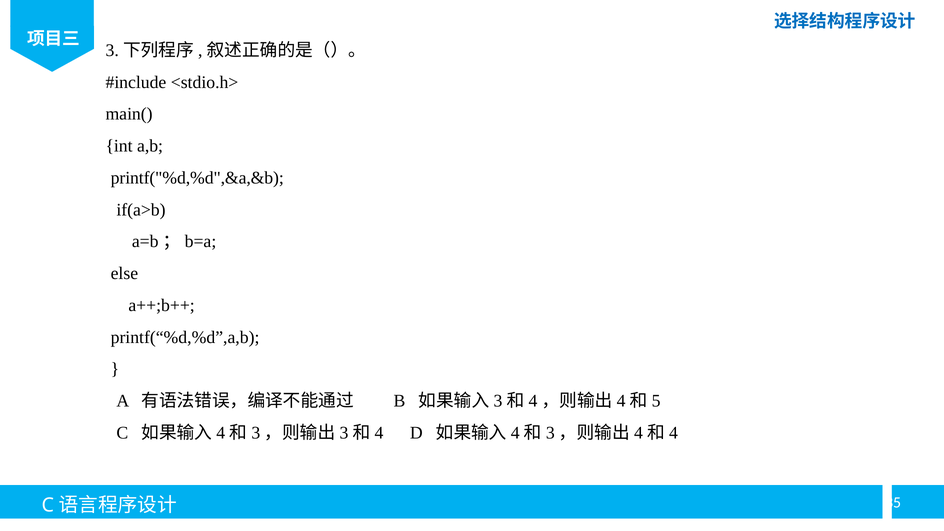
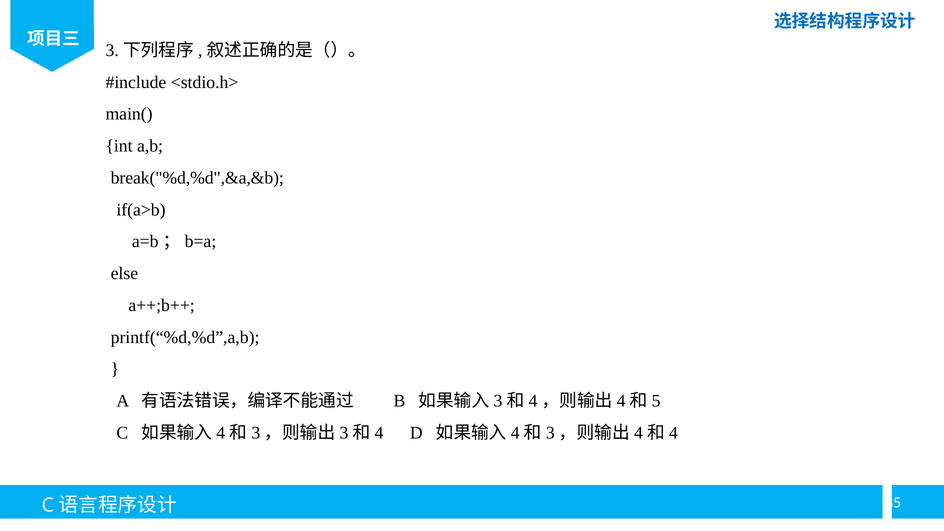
printf("%d,%d",&a,&b: printf("%d,%d",&a,&b -> break("%d,%d",&a,&b (197, 178)
